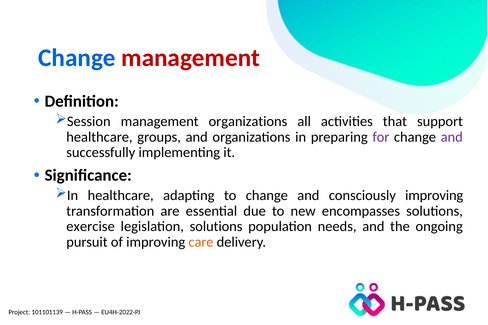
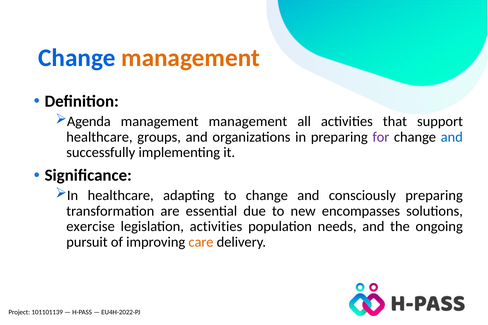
management colour: red -> orange (191, 58)
Session: Session -> Agenda (89, 121)
management organizations: organizations -> management (248, 121)
and colour: purple -> blue (452, 137)
consciously improving: improving -> preparing (434, 196)
legislation solutions: solutions -> activities (216, 227)
